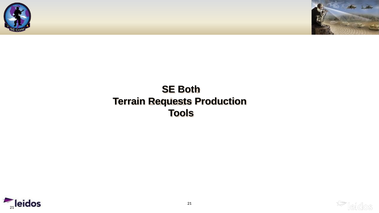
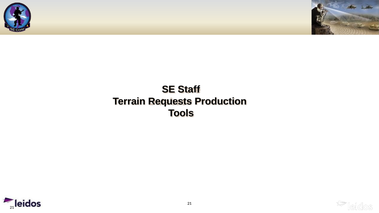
Both: Both -> Staff (189, 90)
